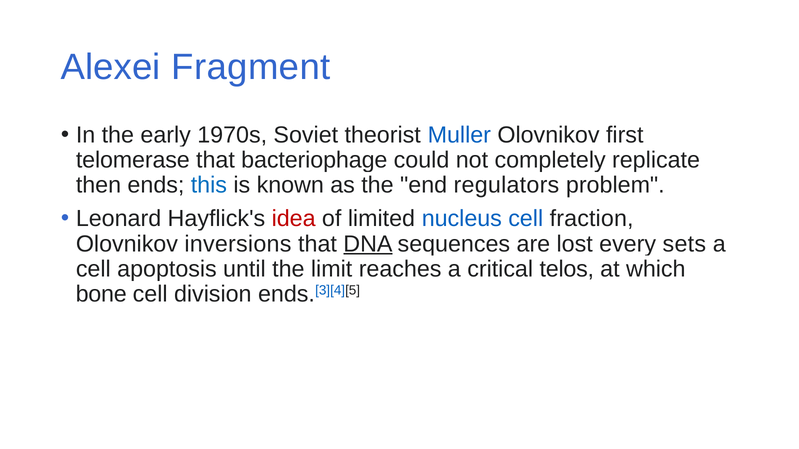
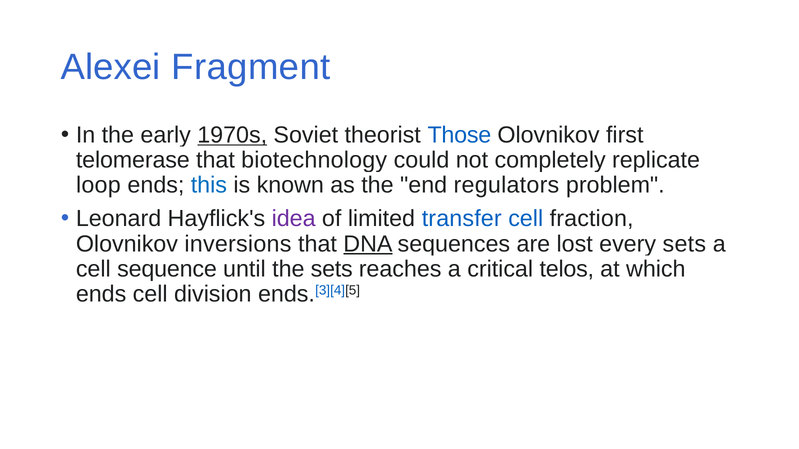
1970s underline: none -> present (232, 135)
Muller: Muller -> Those (459, 135)
bacteriophage: bacteriophage -> biotechnology (314, 160)
then: then -> loop (98, 185)
idea colour: red -> purple (294, 219)
nucleus: nucleus -> transfer (462, 219)
apoptosis: apoptosis -> sequence (167, 269)
the limit: limit -> sets (332, 269)
bone: bone -> ends (101, 294)
